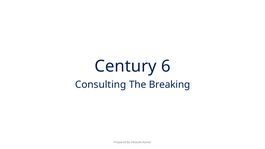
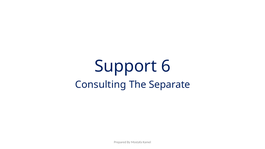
Century: Century -> Support (126, 66)
Breaking: Breaking -> Separate (170, 85)
